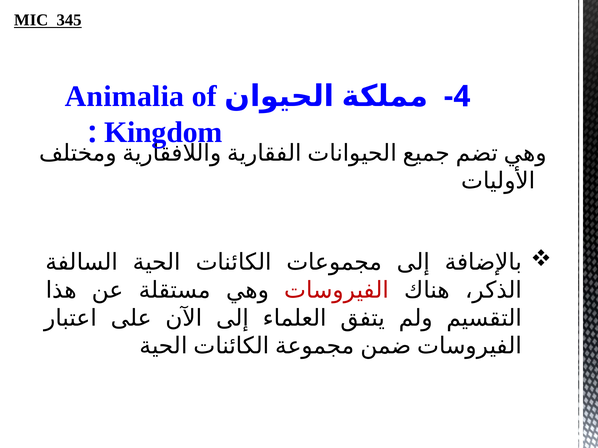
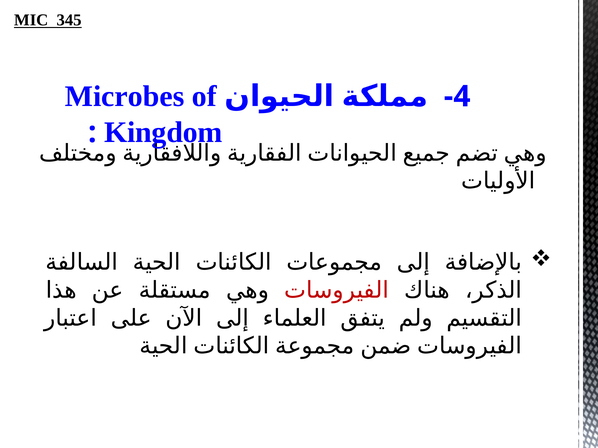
Animalia: Animalia -> Microbes (125, 97)
